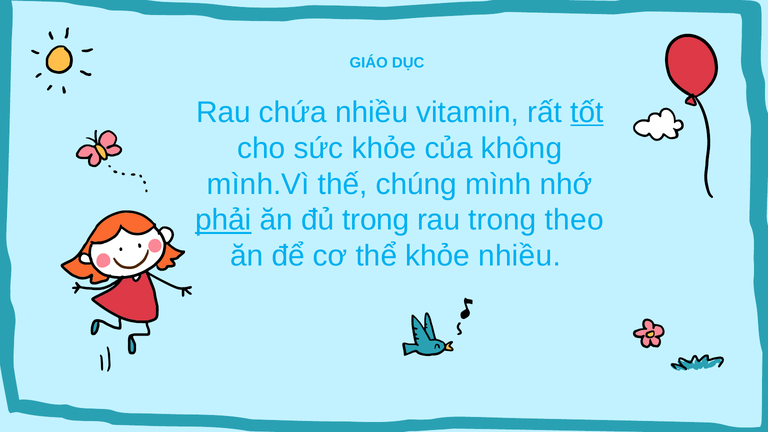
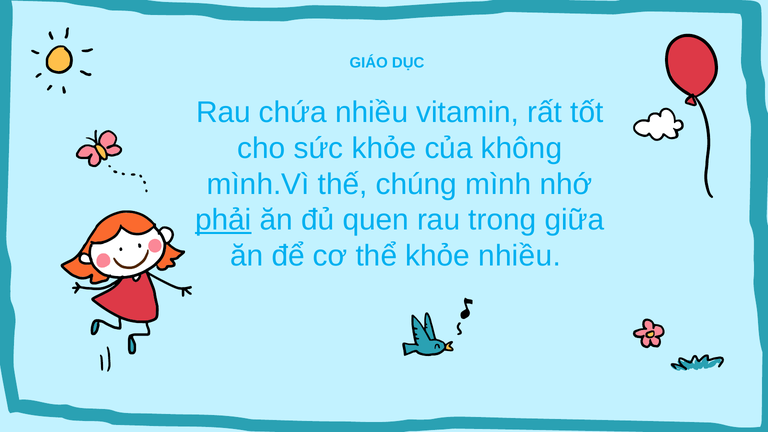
tốt underline: present -> none (587, 113)
đủ trong: trong -> quen (376, 220)
theo: theo -> giữa (574, 220)
